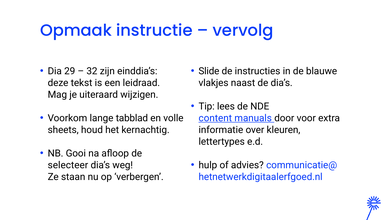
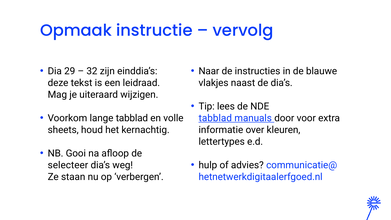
Slide: Slide -> Naar (209, 71)
content: content -> tabblad (215, 118)
